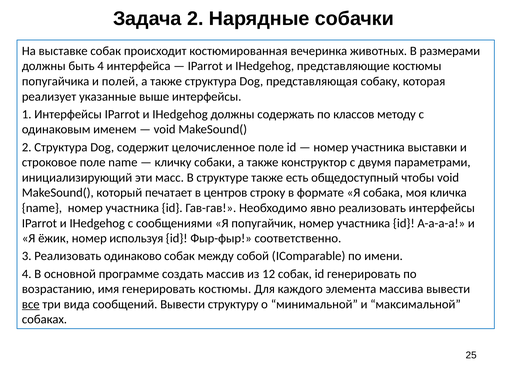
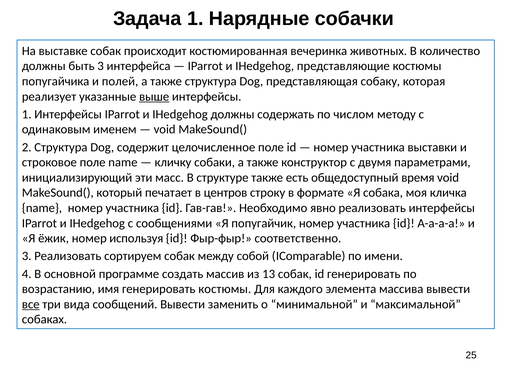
Задача 2: 2 -> 1 (195, 19)
размерами: размерами -> количество (450, 51)
быть 4: 4 -> 3 (101, 66)
выше underline: none -> present (154, 97)
классов: классов -> числом (354, 114)
чтобы: чтобы -> время (418, 178)
одинаково: одинаково -> сортируем (133, 256)
12: 12 -> 13 (269, 274)
структуру: структуру -> заменить (233, 304)
